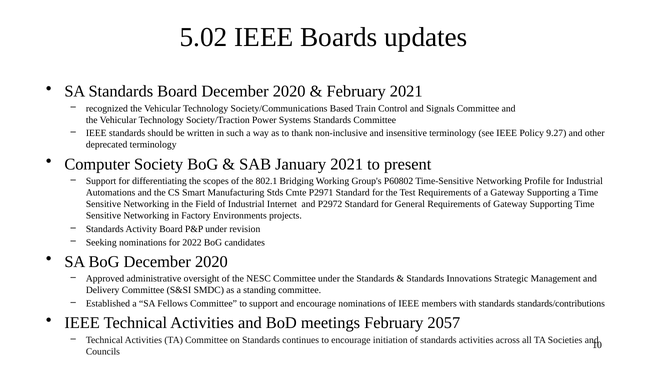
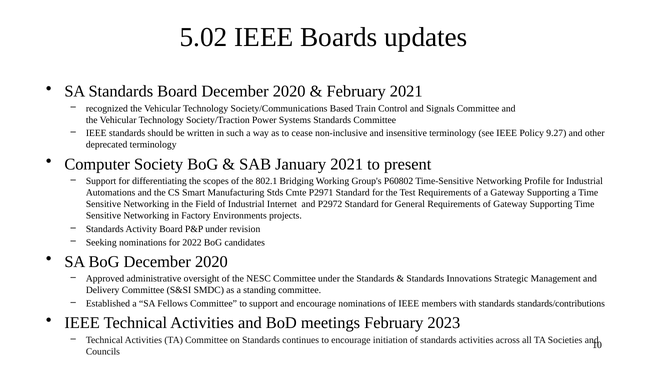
thank: thank -> cease (302, 133)
2057: 2057 -> 2023 (444, 323)
